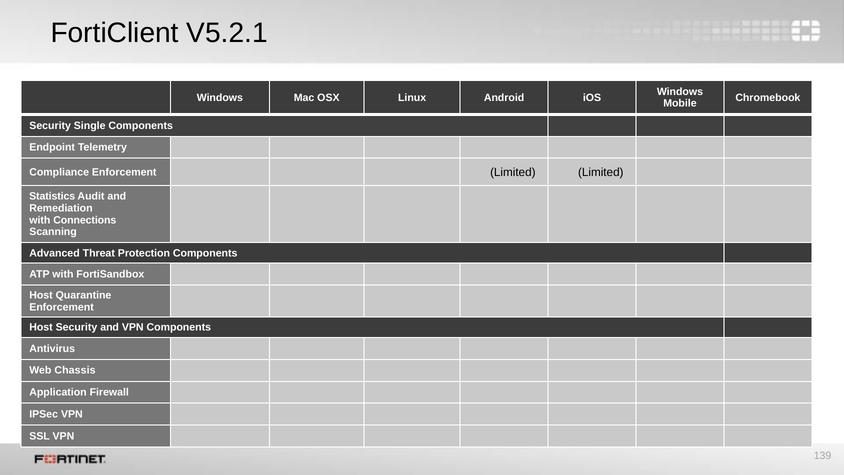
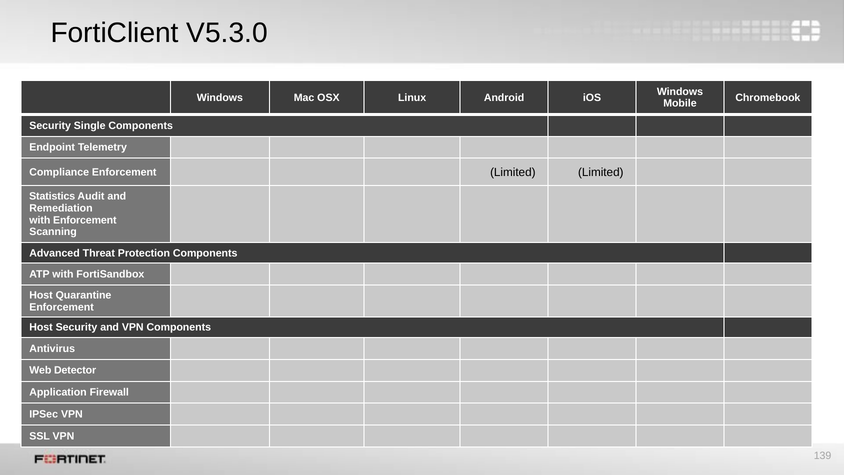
V5.2.1: V5.2.1 -> V5.3.0 (227, 33)
with Connections: Connections -> Enforcement (85, 220)
Chassis: Chassis -> Detector (75, 370)
